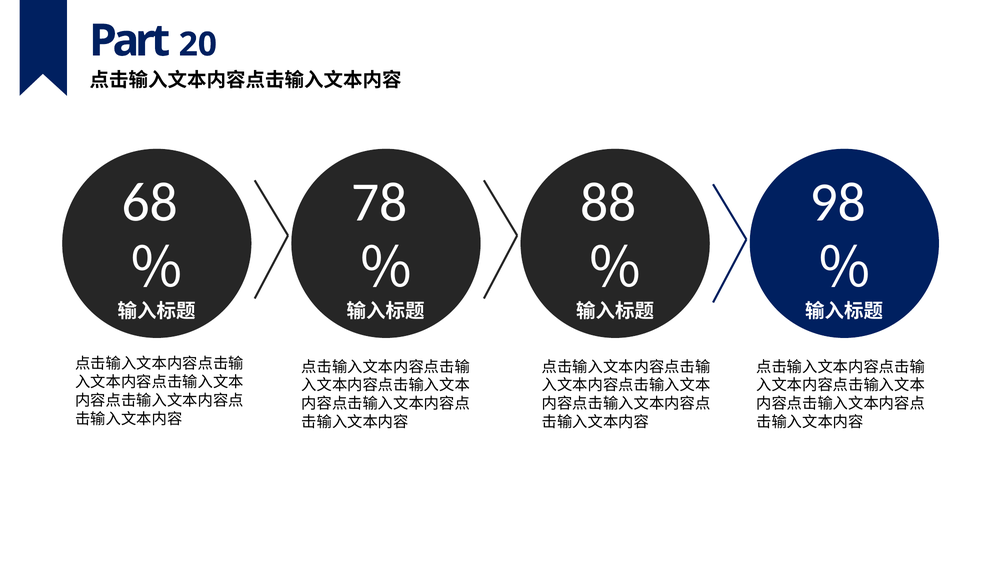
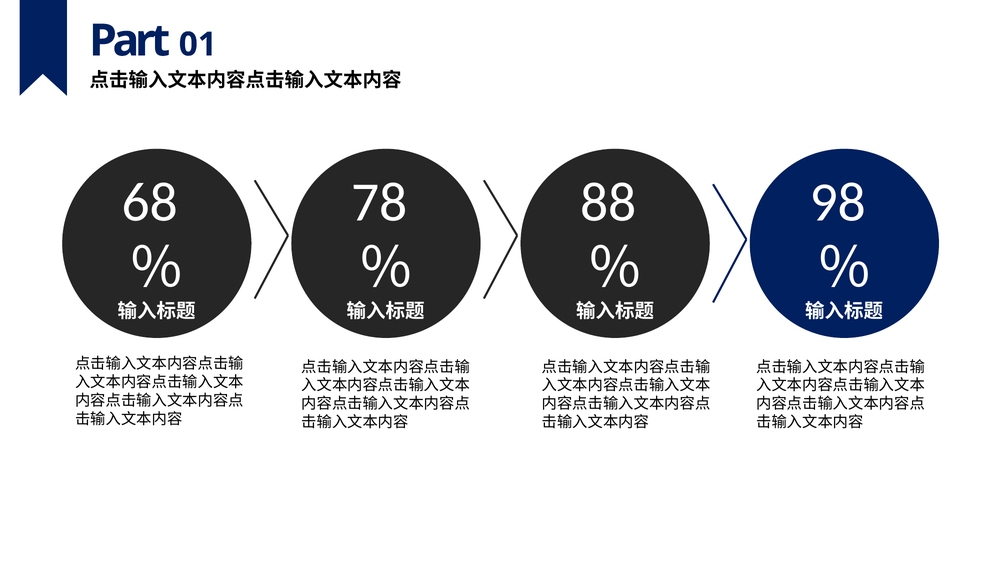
20: 20 -> 01 (198, 44)
